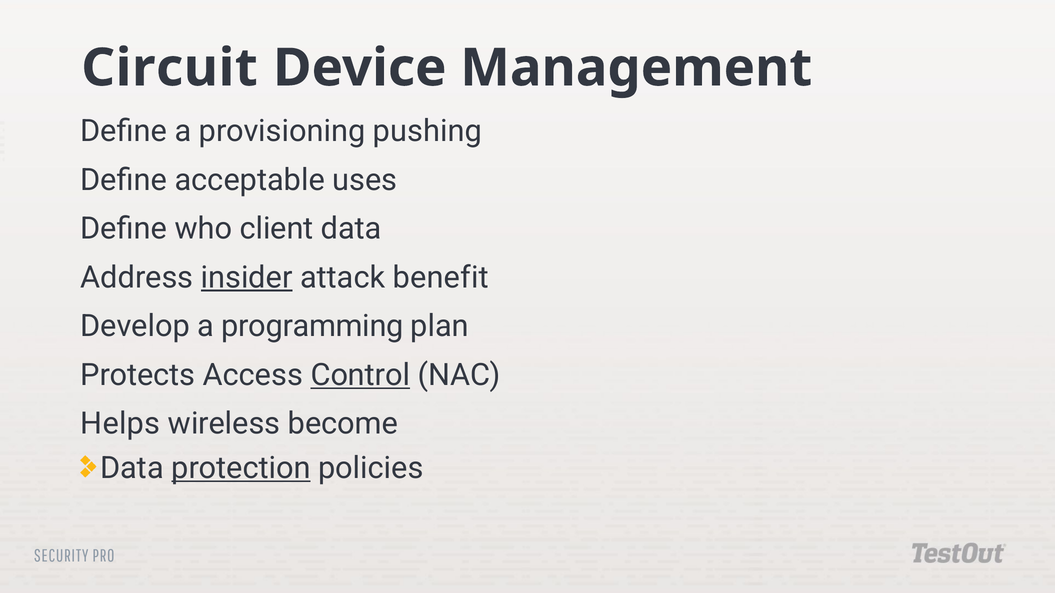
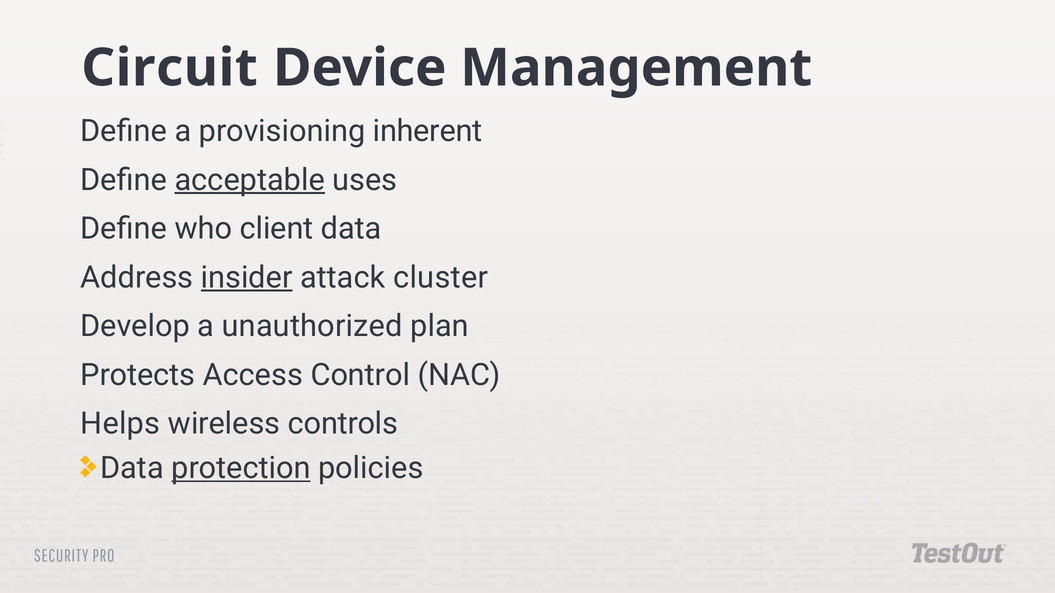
pushing: pushing -> inherent (428, 131)
acceptable underline: none -> present (250, 180)
benefit: benefit -> cluster (441, 278)
programming: programming -> unauthorized (312, 326)
Control underline: present -> none (360, 375)
become: become -> controls (343, 424)
